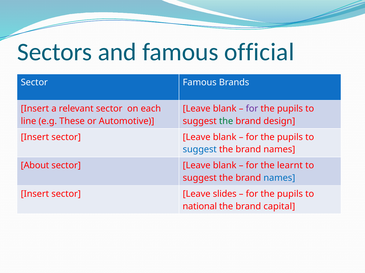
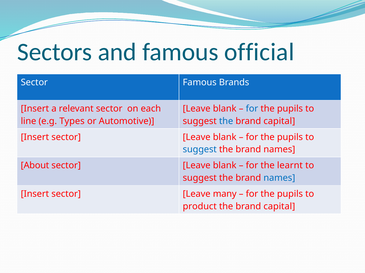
for colour: purple -> blue (252, 109)
These: These -> Types (72, 121)
the colour: green -> blue (226, 121)
design: design -> capital (279, 121)
slides: slides -> many (225, 194)
national: national -> product (200, 207)
